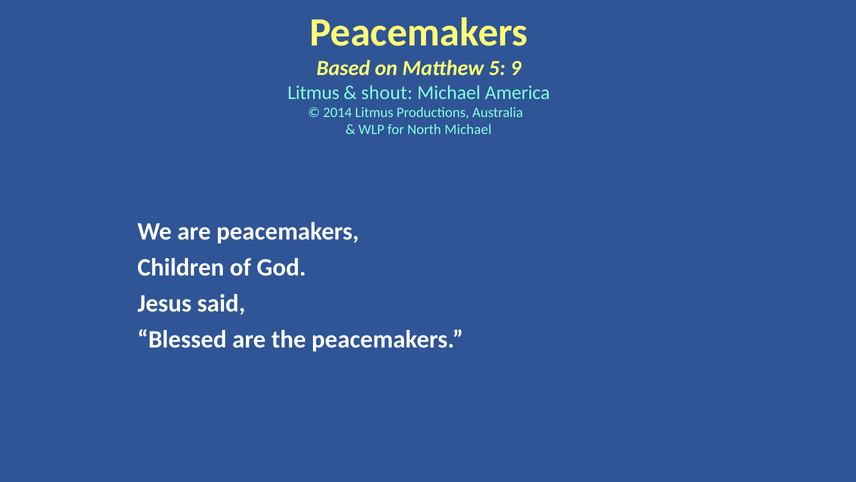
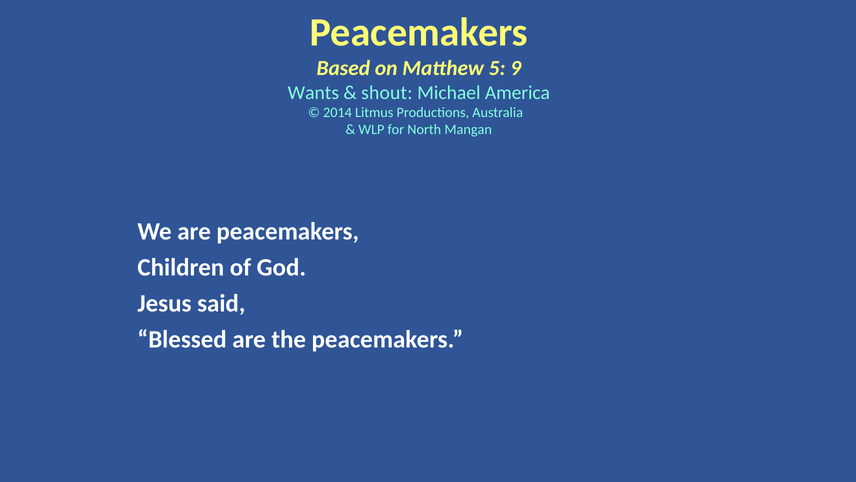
Litmus: Litmus -> Wants (313, 93)
North Michael: Michael -> Mangan (468, 130)
